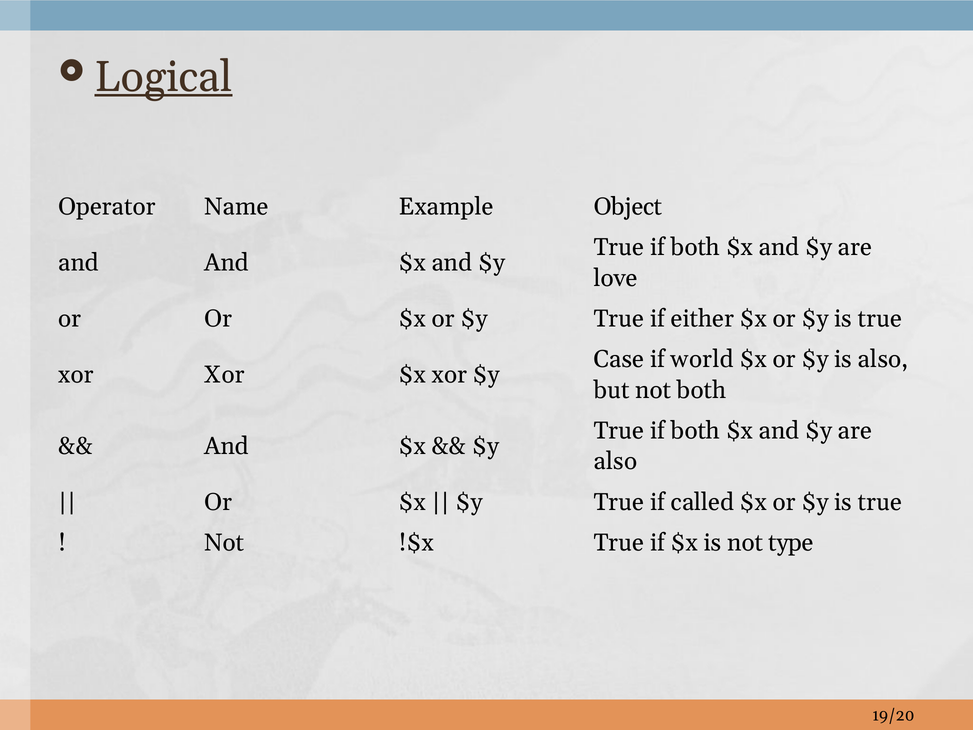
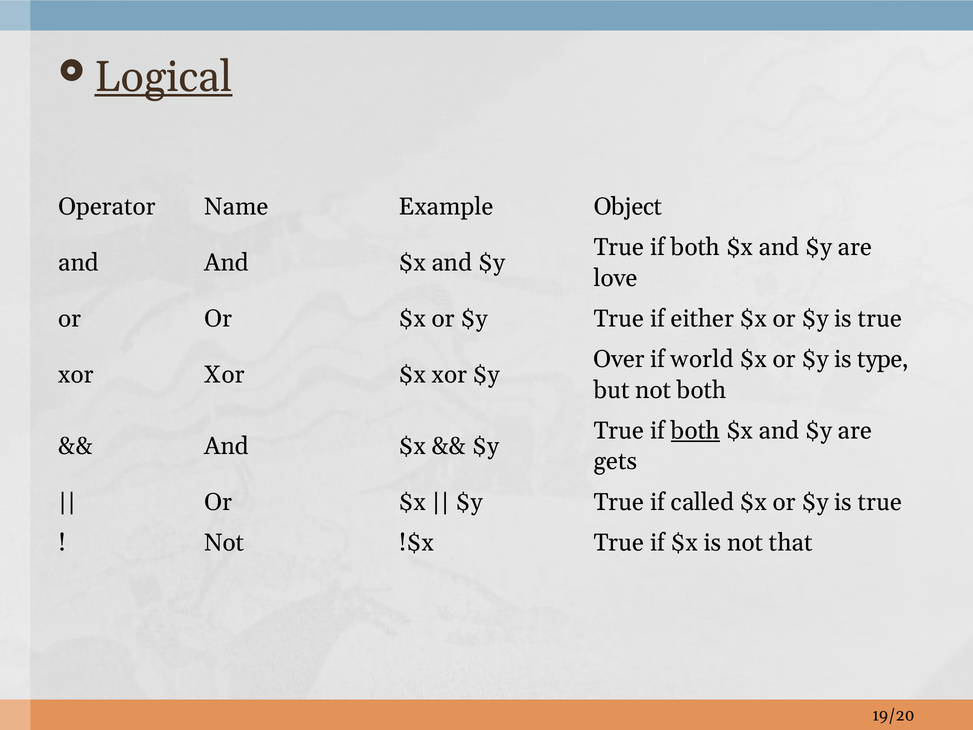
Case: Case -> Over (619, 359)
is also: also -> type (883, 359)
both underline: none -> present (696, 431)
also: also -> gets (615, 461)
type: type -> that (791, 542)
